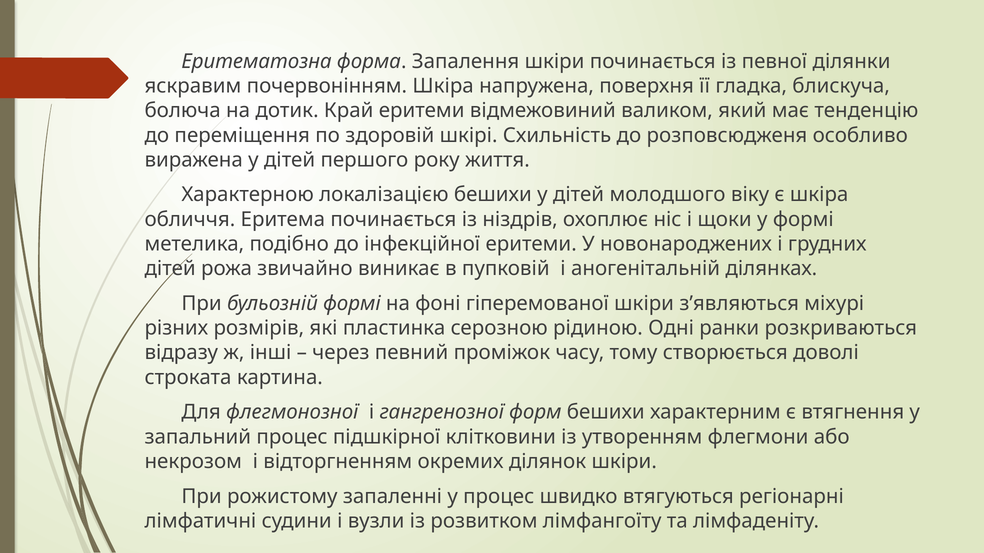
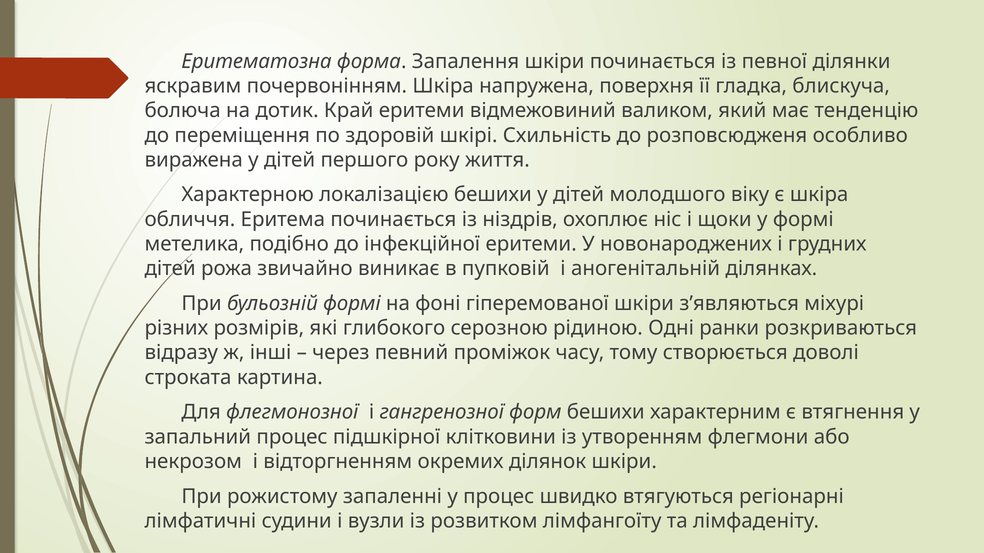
пластинка: пластинка -> глибокого (394, 328)
